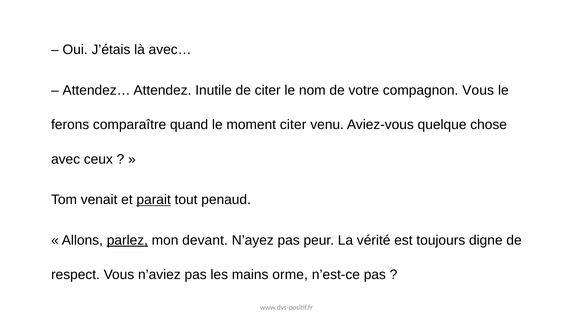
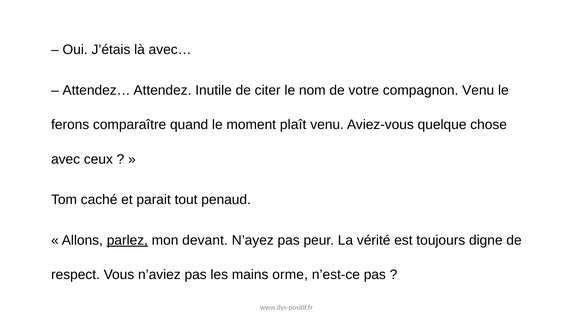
compagnon Vous: Vous -> Venu (478, 90)
moment citer: citer -> plaît (293, 125)
venait: venait -> caché (99, 200)
parait underline: present -> none (154, 200)
